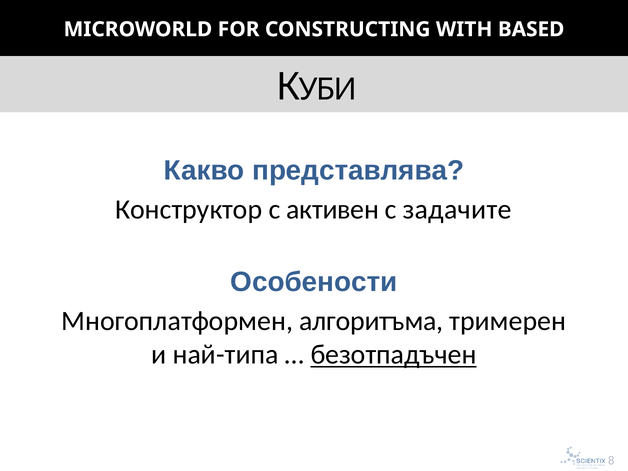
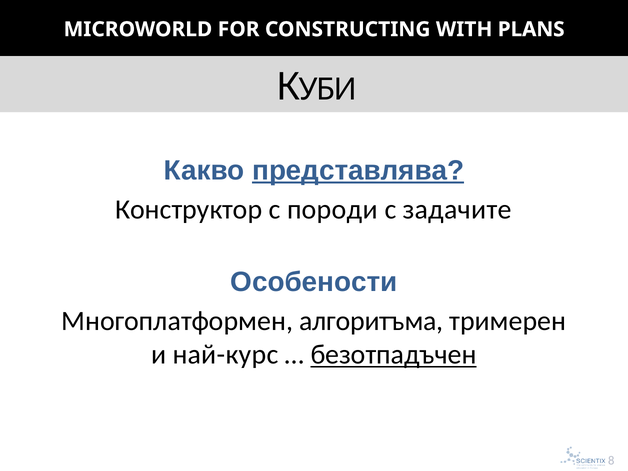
BASED: BASED -> PLANS (531, 29)
представлява underline: none -> present (358, 170)
активен: активен -> породи (332, 210)
най-типа: най-типа -> най-курс (225, 355)
